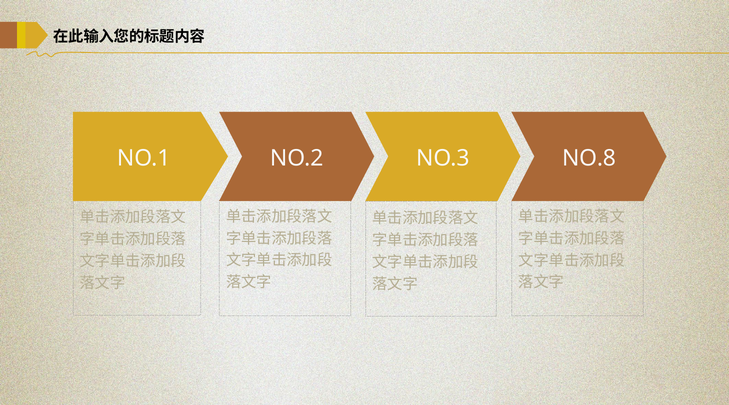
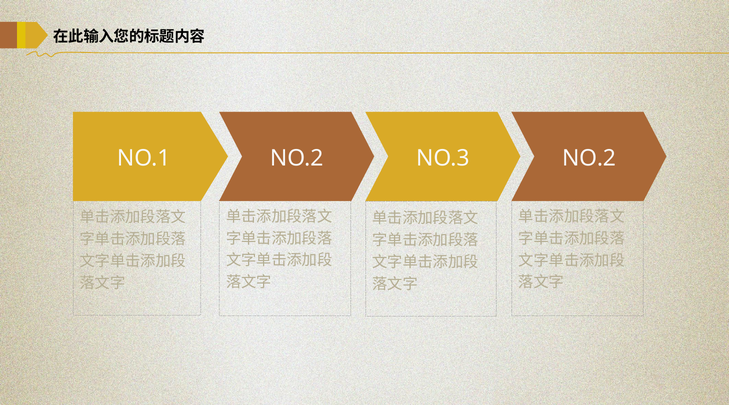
NO.3 NO.8: NO.8 -> NO.2 (589, 158)
